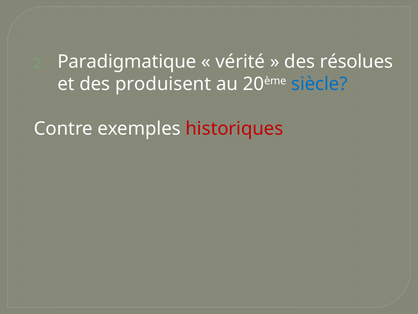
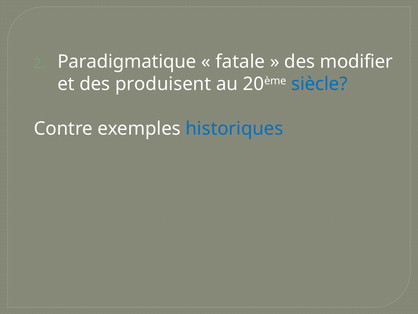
vérité: vérité -> fatale (240, 61)
résolues: résolues -> modifier (356, 61)
historiques colour: red -> blue (234, 128)
